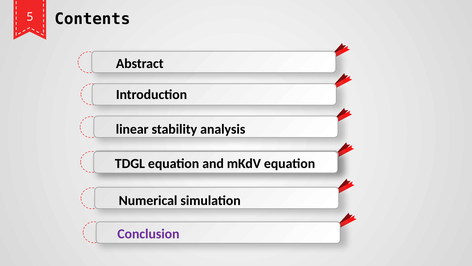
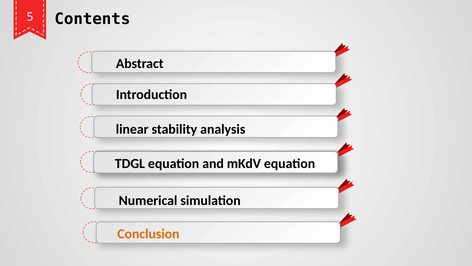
Conclusion colour: purple -> orange (148, 234)
